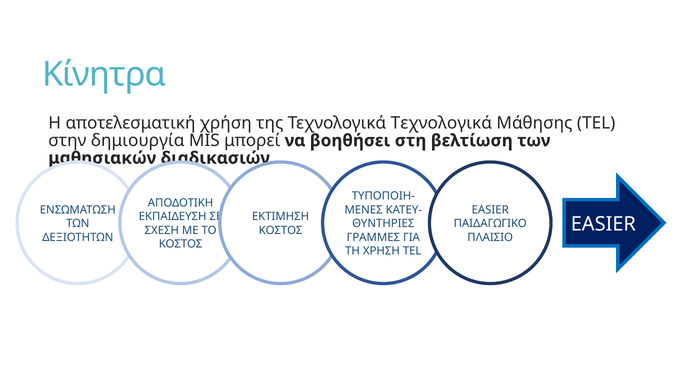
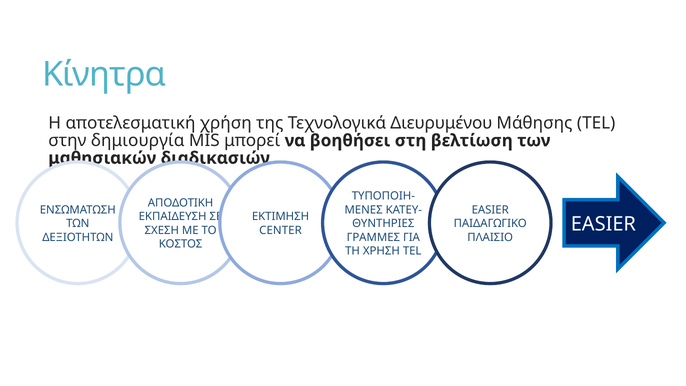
Τεχνολογικά Τεχνολογικά: Τεχνολογικά -> Διευρυμένου (441, 123)
ΚΟΣΤΟΣ: ΚΟΣΤΟΣ -> CENTER (280, 230)
